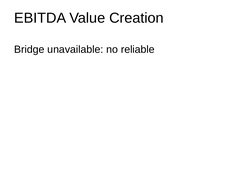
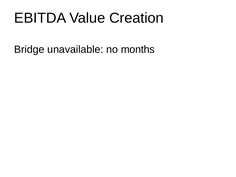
reliable: reliable -> months (138, 49)
